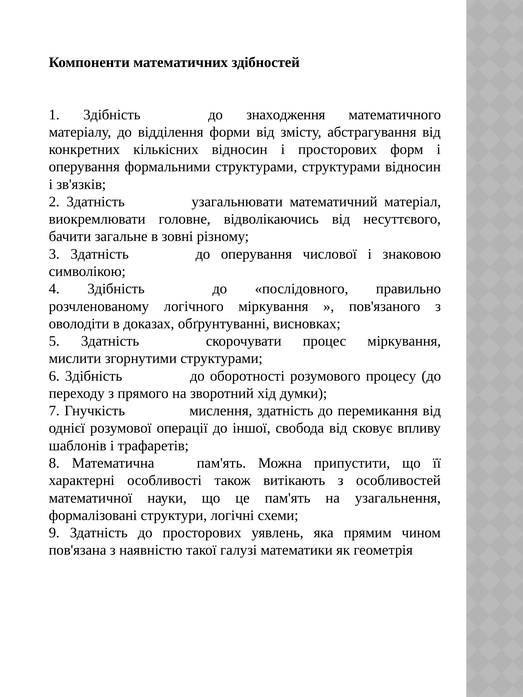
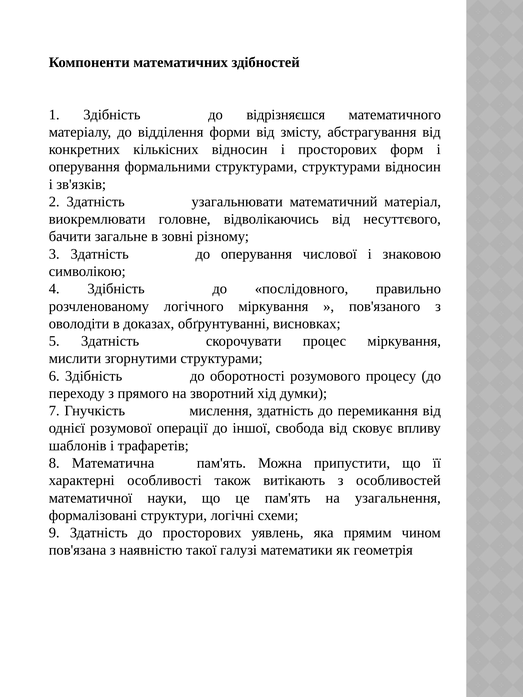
знаходження: знаходження -> відрізняєшся (286, 115)
